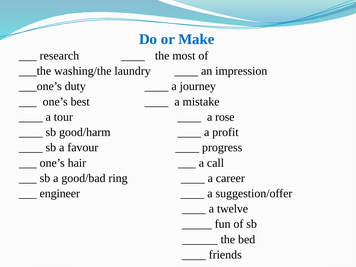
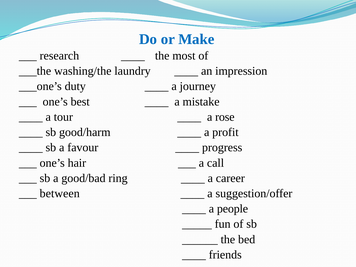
engineer: engineer -> between (60, 193)
twelve: twelve -> people (232, 209)
